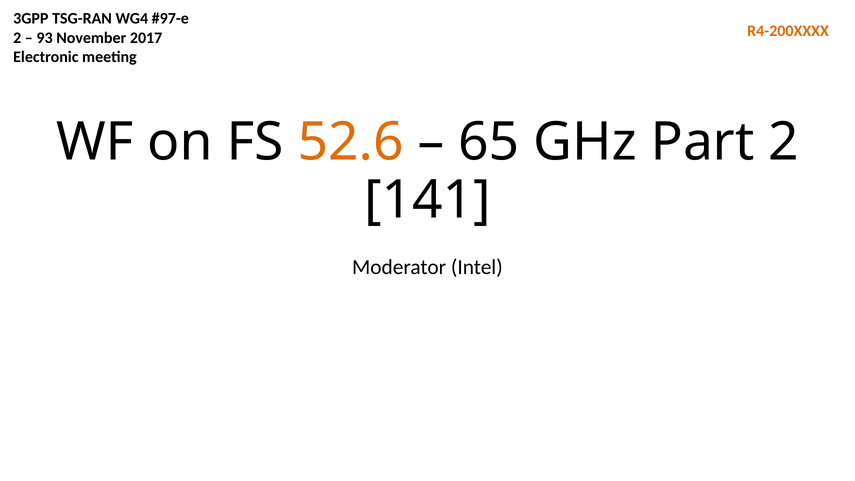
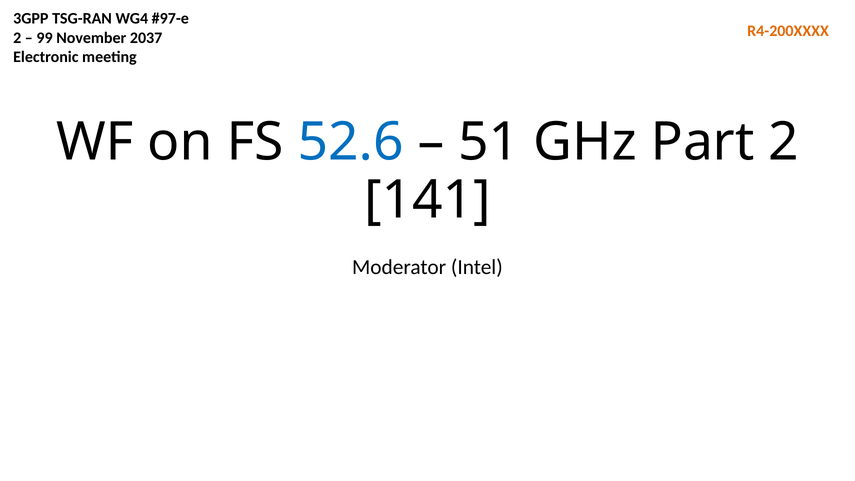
93: 93 -> 99 (45, 38)
2017: 2017 -> 2037 (146, 38)
52.6 colour: orange -> blue (351, 142)
65: 65 -> 51 (489, 142)
